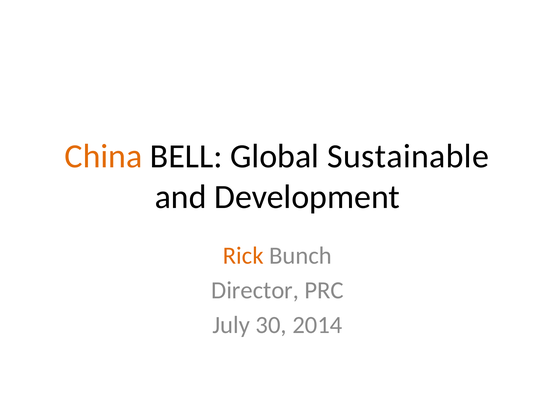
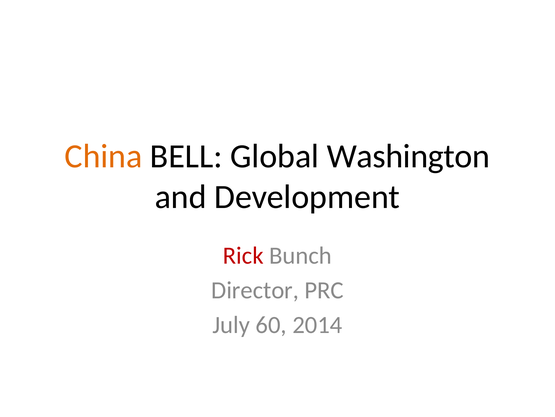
Sustainable: Sustainable -> Washington (408, 156)
Rick colour: orange -> red (243, 255)
30: 30 -> 60 (271, 324)
